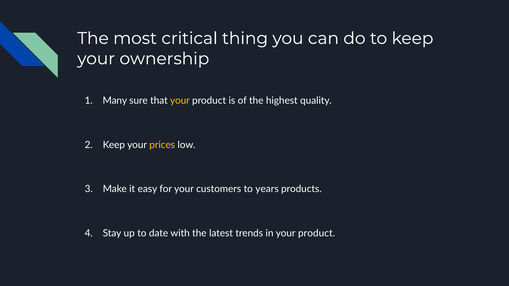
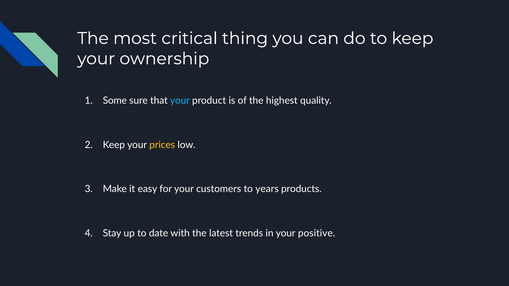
Many: Many -> Some (115, 101)
your colour: yellow -> light blue (180, 101)
in your product: product -> positive (317, 233)
